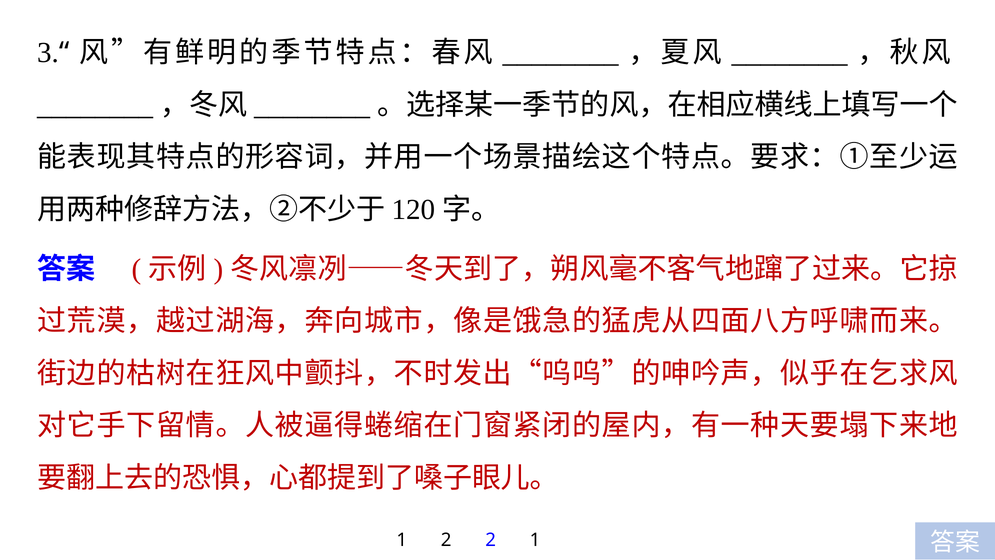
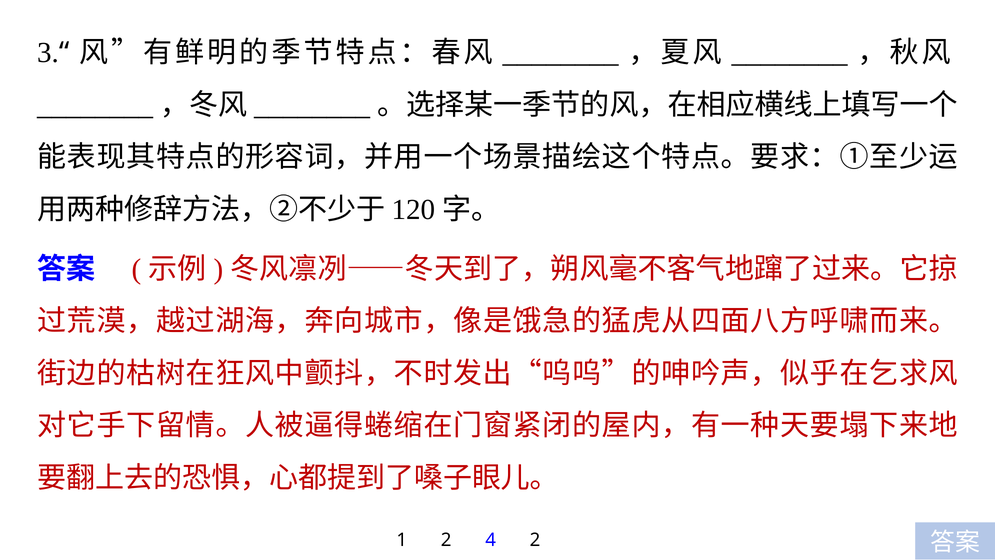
2 2: 2 -> 4 (491, 540)
1 1: 1 -> 2 (535, 540)
